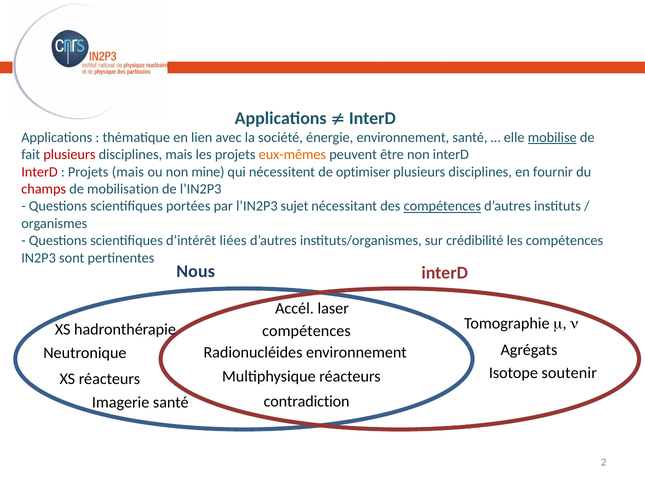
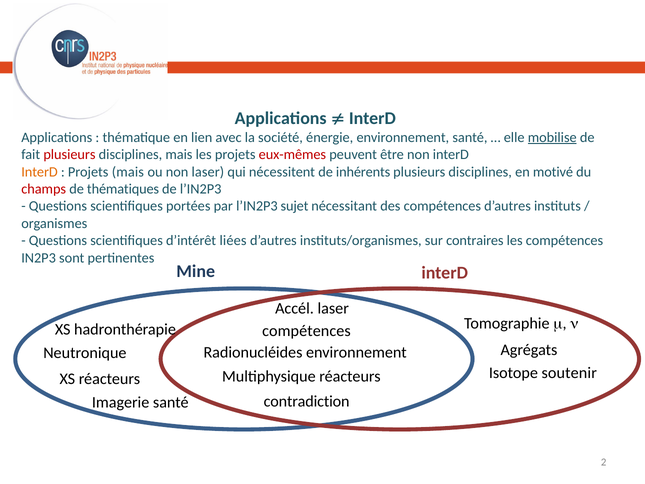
eux-mêmes colour: orange -> red (292, 155)
InterD colour: red -> orange (40, 172)
non mine: mine -> laser (208, 172)
optimiser: optimiser -> inhérents (363, 172)
fournir: fournir -> motivé (553, 172)
mobilisation: mobilisation -> thématiques (123, 189)
compétences underline: present -> none (442, 206)
crédibilité: crédibilité -> contraires (475, 241)
Nous: Nous -> Mine (196, 271)
